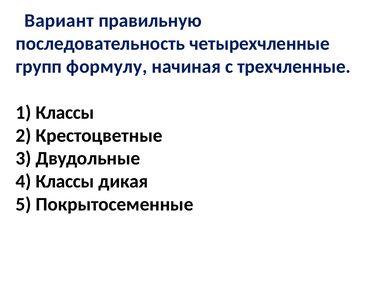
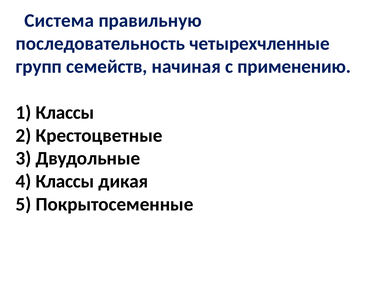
Вариант: Вариант -> Система (59, 21)
формулу: формулу -> семейств (107, 66)
трехчленные: трехчленные -> применению (294, 66)
